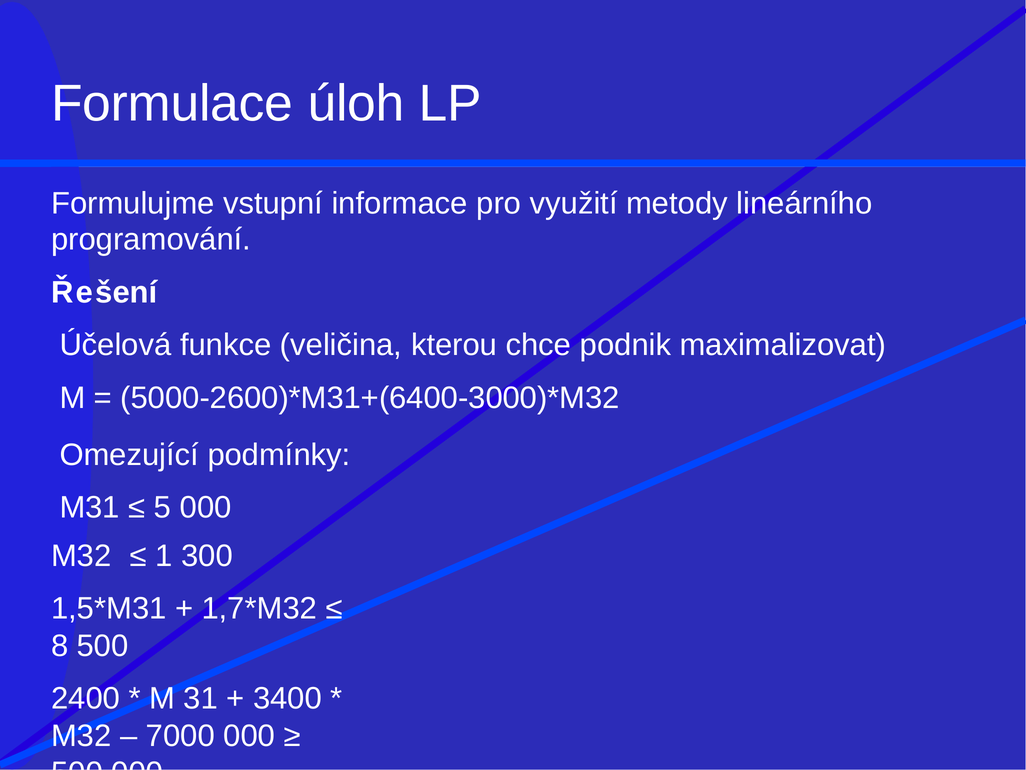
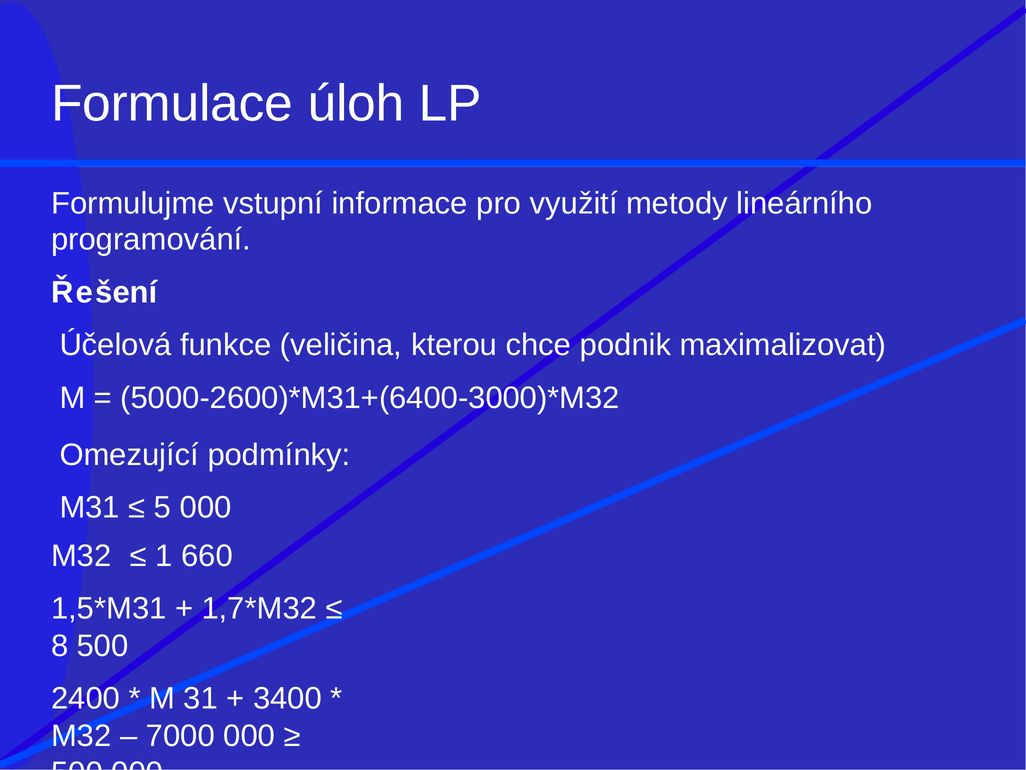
300: 300 -> 660 (207, 556)
